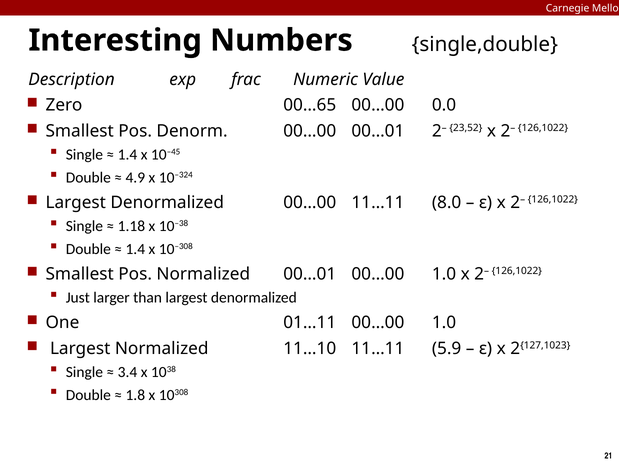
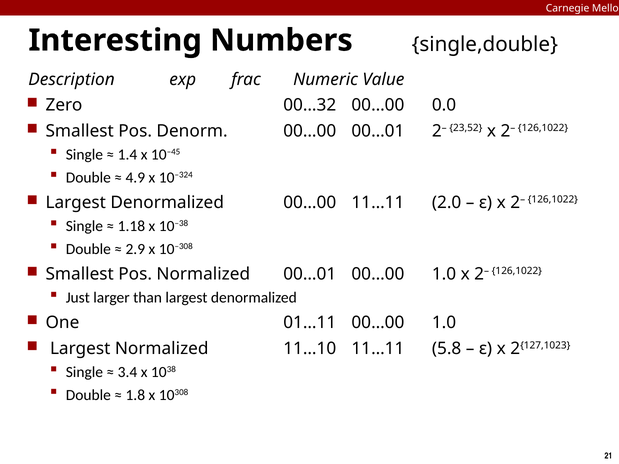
00…65: 00…65 -> 00…32 (310, 105)
8.0: 8.0 -> 2.0 (447, 203)
1.4: 1.4 -> 2.9 (135, 249)
5.9: 5.9 -> 5.8 (447, 349)
